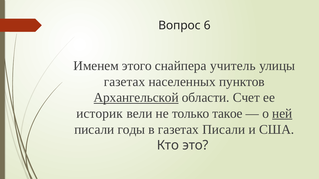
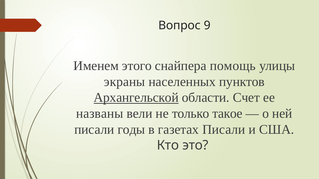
6: 6 -> 9 (207, 26)
учитель: учитель -> помощь (233, 66)
газетах: газетах -> экраны (125, 82)
историк: историк -> названы (100, 114)
ней underline: present -> none (282, 114)
